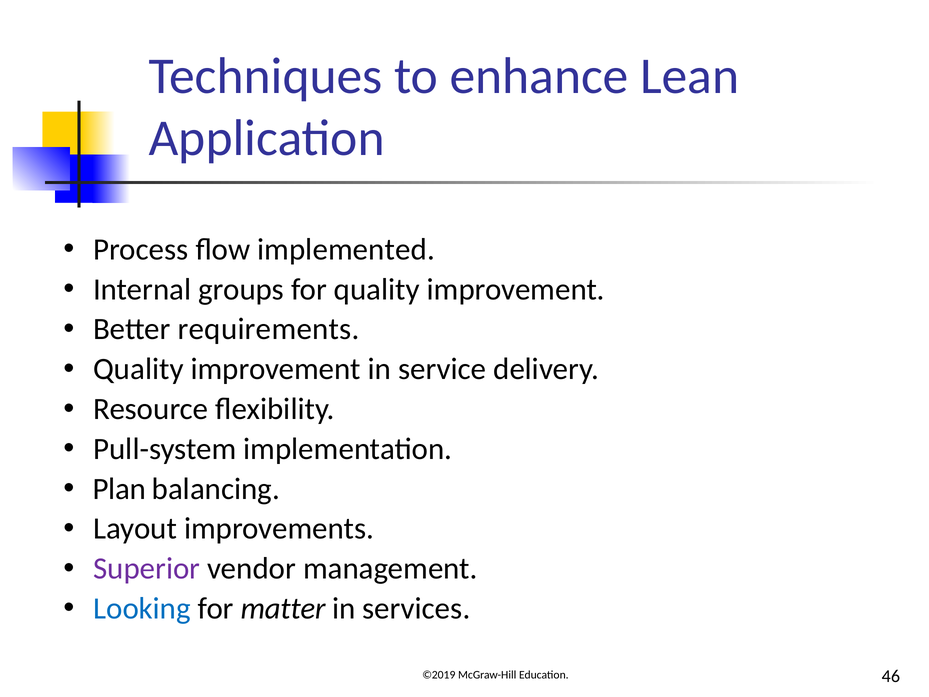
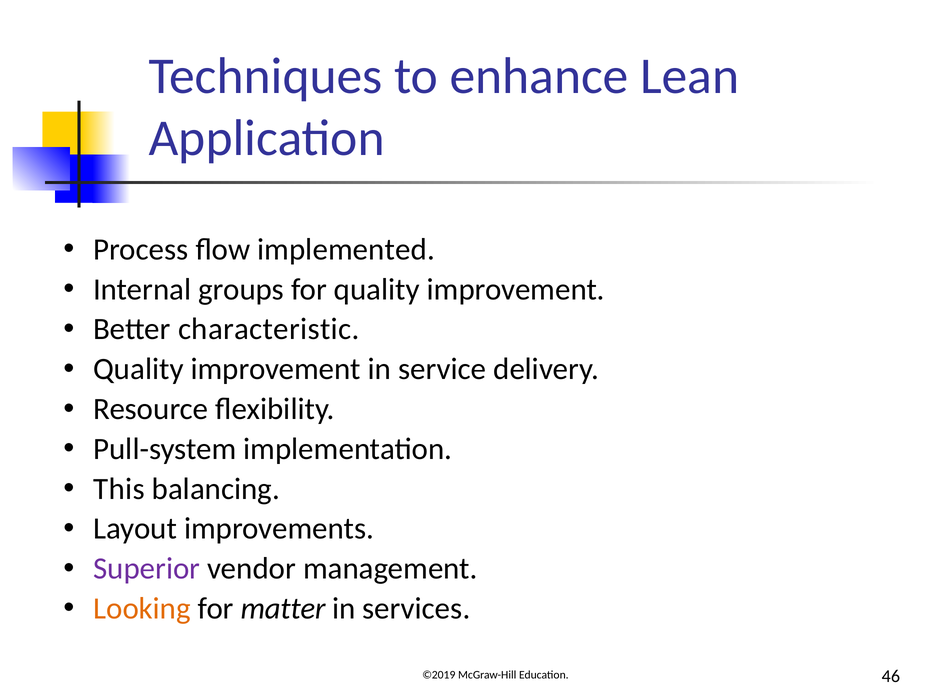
requirements: requirements -> characteristic (269, 329)
Plan: Plan -> This (119, 489)
Looking colour: blue -> orange (142, 608)
